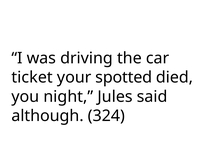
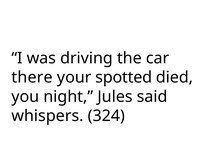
ticket: ticket -> there (32, 78)
although: although -> whispers (47, 116)
